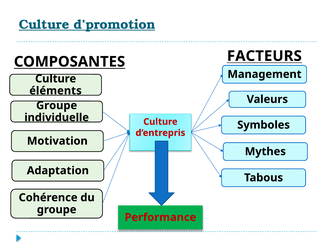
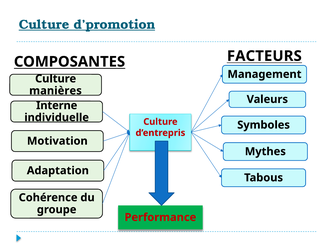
éléments: éléments -> manières (56, 91)
Groupe: Groupe -> Interne (57, 105)
